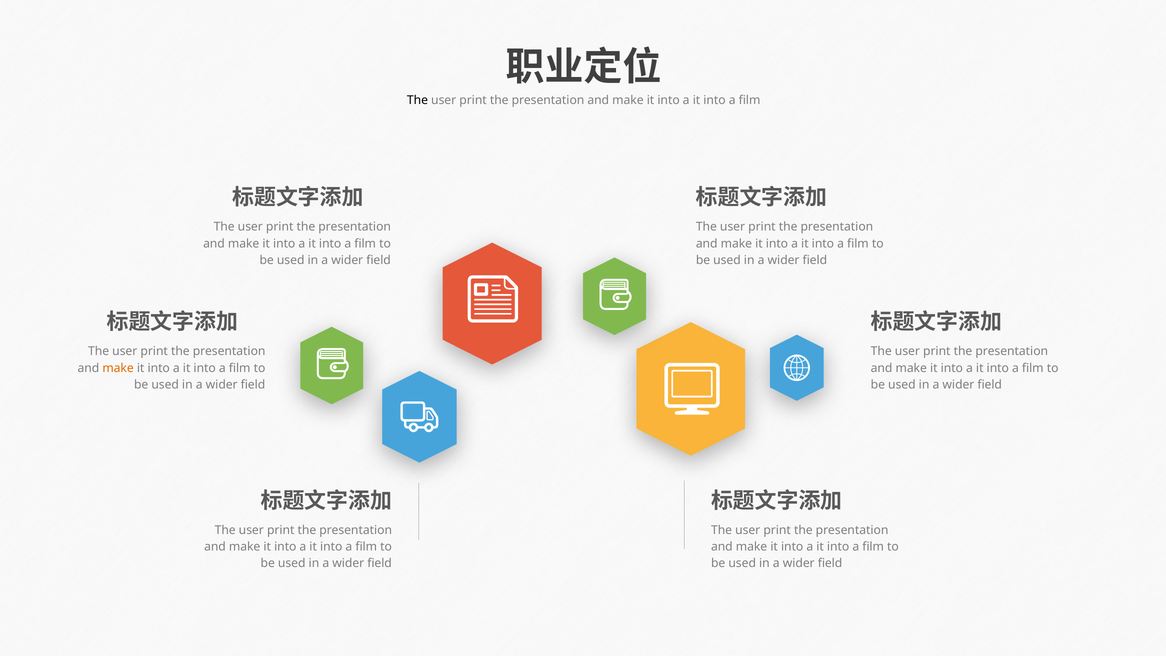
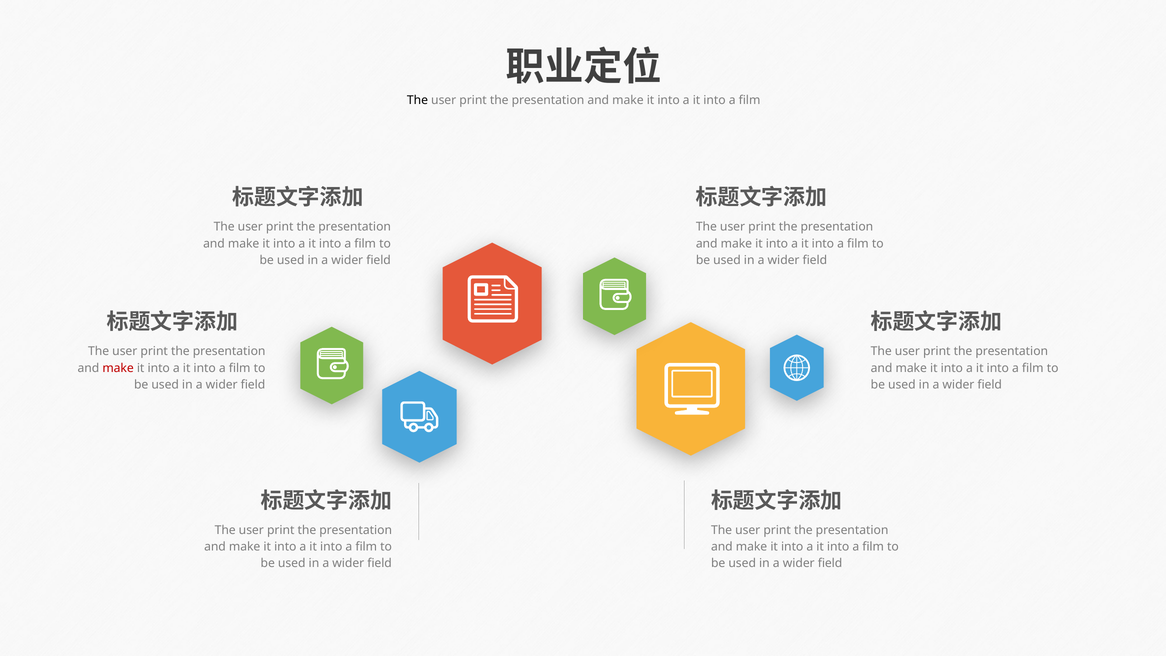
make colour: orange -> red (118, 368)
